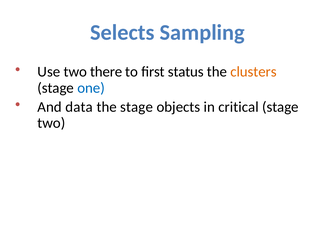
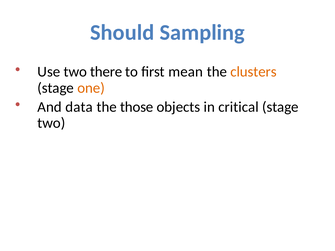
Selects: Selects -> Should (122, 33)
status: status -> mean (186, 72)
one colour: blue -> orange (91, 88)
the stage: stage -> those (137, 107)
